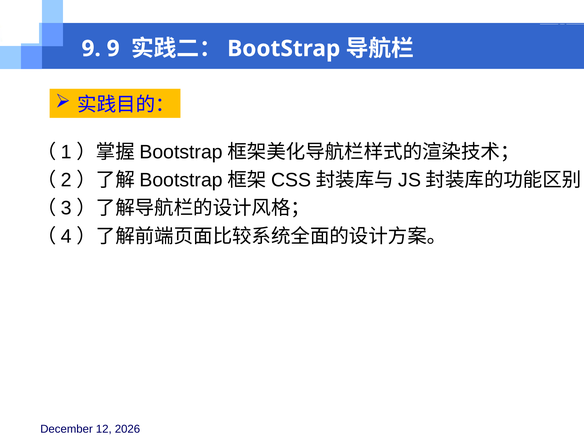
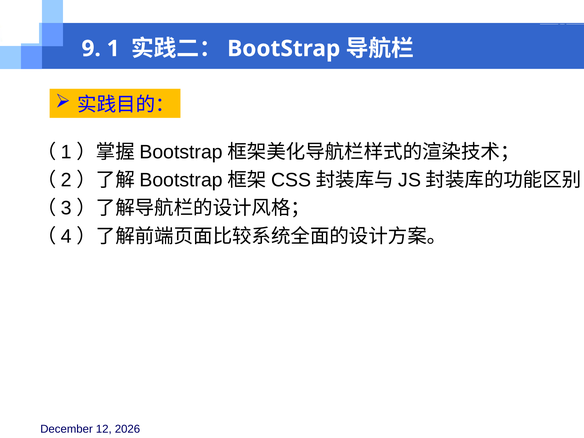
9 9: 9 -> 1 (113, 49)
